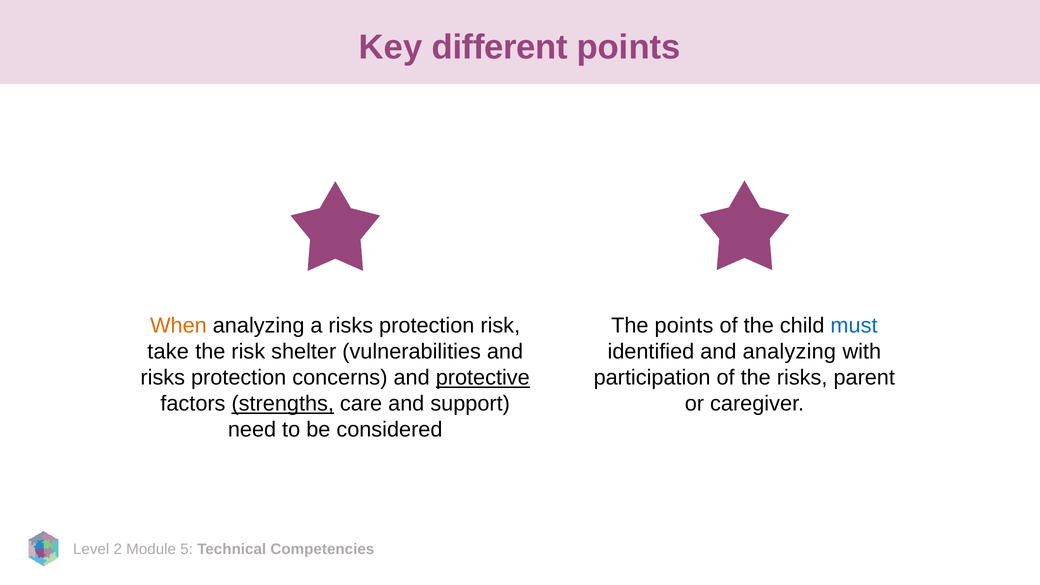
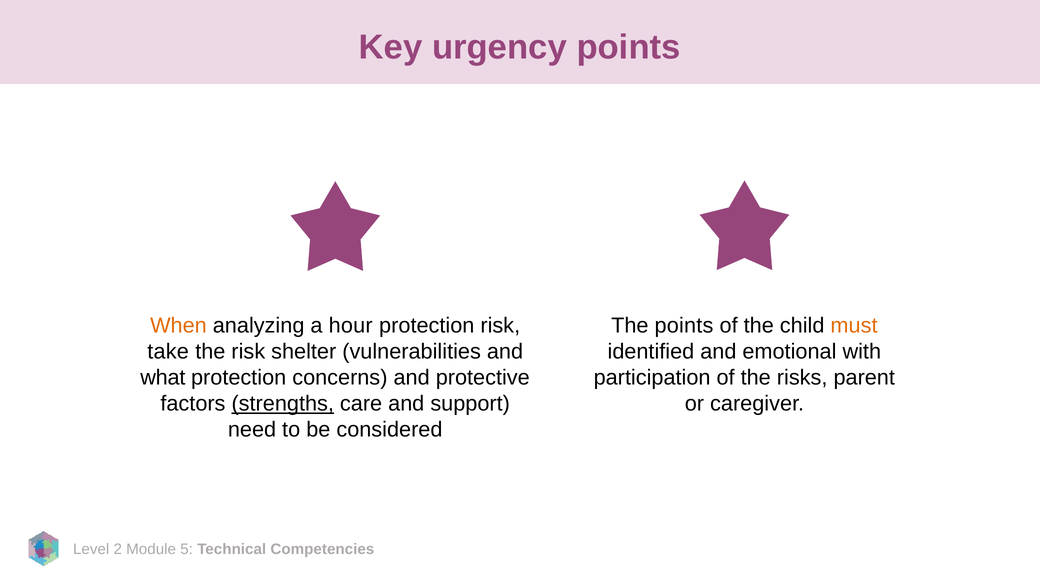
different: different -> urgency (500, 47)
a risks: risks -> hour (351, 326)
must colour: blue -> orange (854, 326)
and analyzing: analyzing -> emotional (789, 352)
risks: risks -> what (163, 378)
protective underline: present -> none (483, 378)
